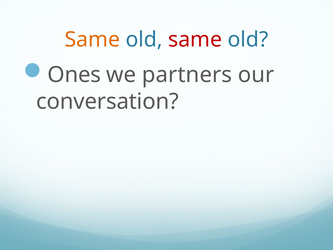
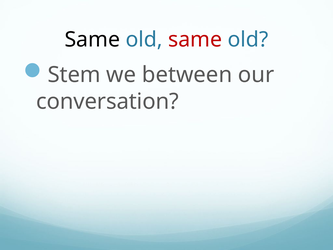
Same colour: orange -> black (92, 40)
Ones: Ones -> Stem (74, 75)
partners: partners -> between (187, 75)
